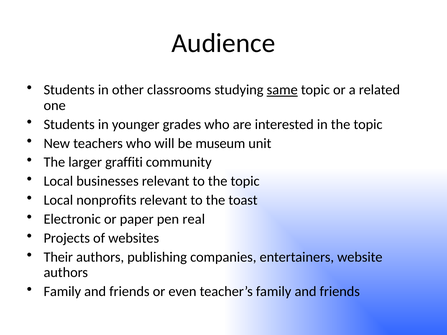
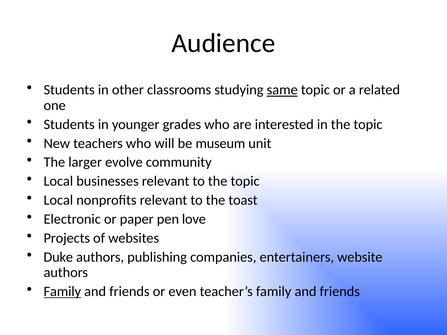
graffiti: graffiti -> evolve (124, 162)
real: real -> love (194, 219)
Their: Their -> Duke (58, 257)
Family underline: none -> present (62, 292)
